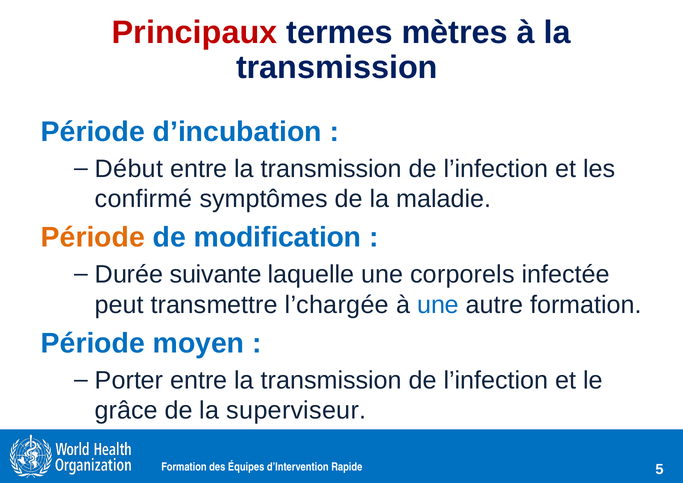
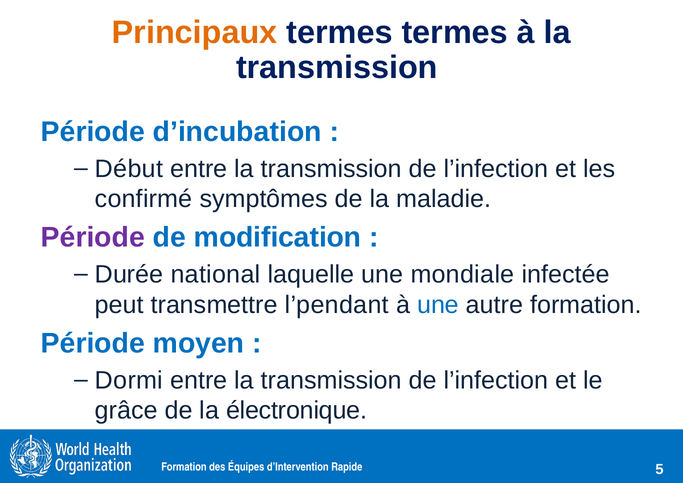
Principaux colour: red -> orange (195, 32)
termes mètres: mètres -> termes (455, 32)
Période colour: orange -> purple (93, 237)
suivante: suivante -> national (215, 275)
corporels: corporels -> mondiale (462, 275)
l’chargée: l’chargée -> l’pendant (337, 305)
Porter: Porter -> Dormi (129, 380)
superviseur: superviseur -> électronique (297, 410)
